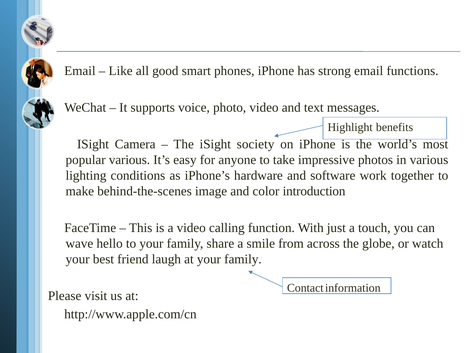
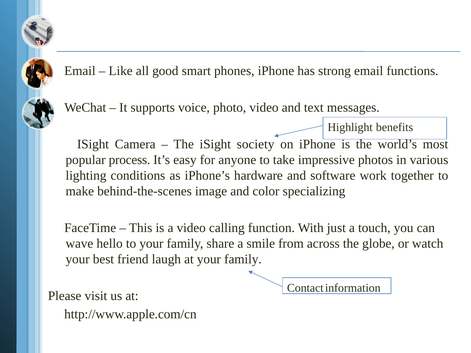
popular various: various -> process (129, 160)
introduction: introduction -> specializing (314, 191)
